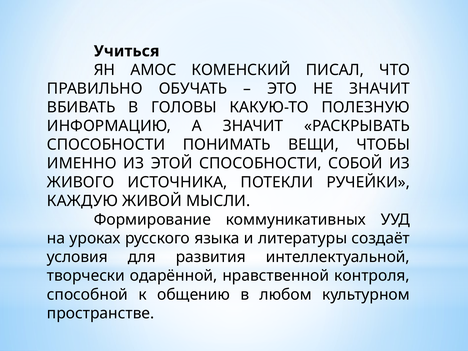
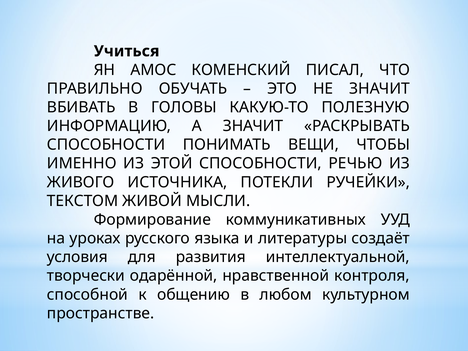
СОБОЙ: СОБОЙ -> РЕЧЬЮ (355, 164)
КАЖДУЮ: КАЖДУЮ -> ТЕКСТОМ (83, 201)
